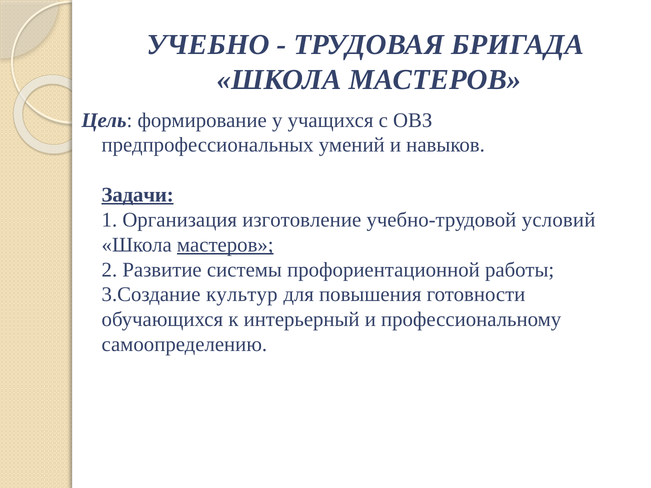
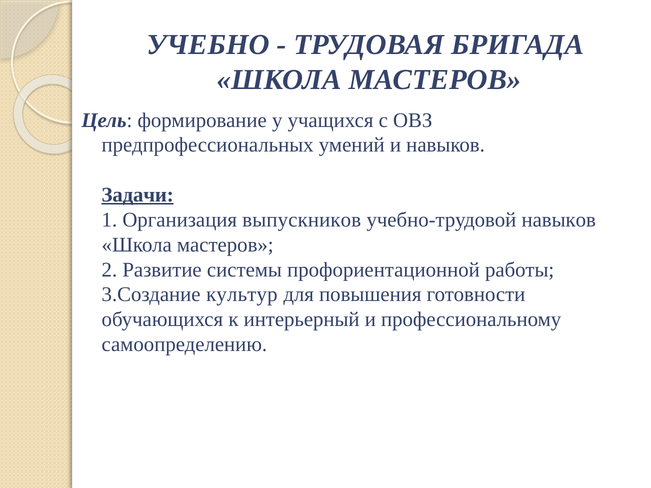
изготовление: изготовление -> выпускников (302, 220)
учебно-трудовой условий: условий -> навыков (559, 220)
мастеров underline: present -> none (225, 245)
